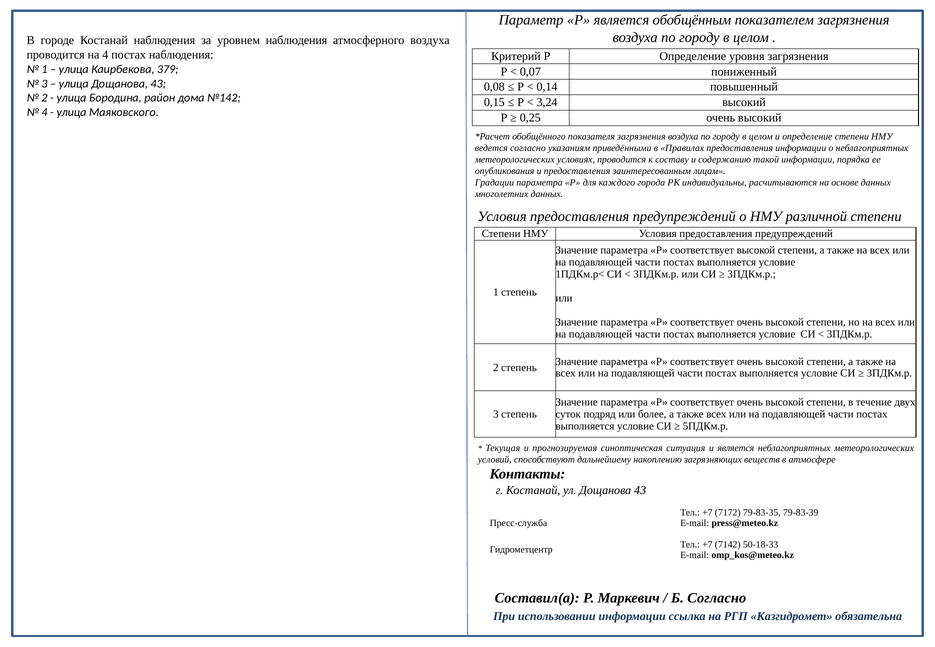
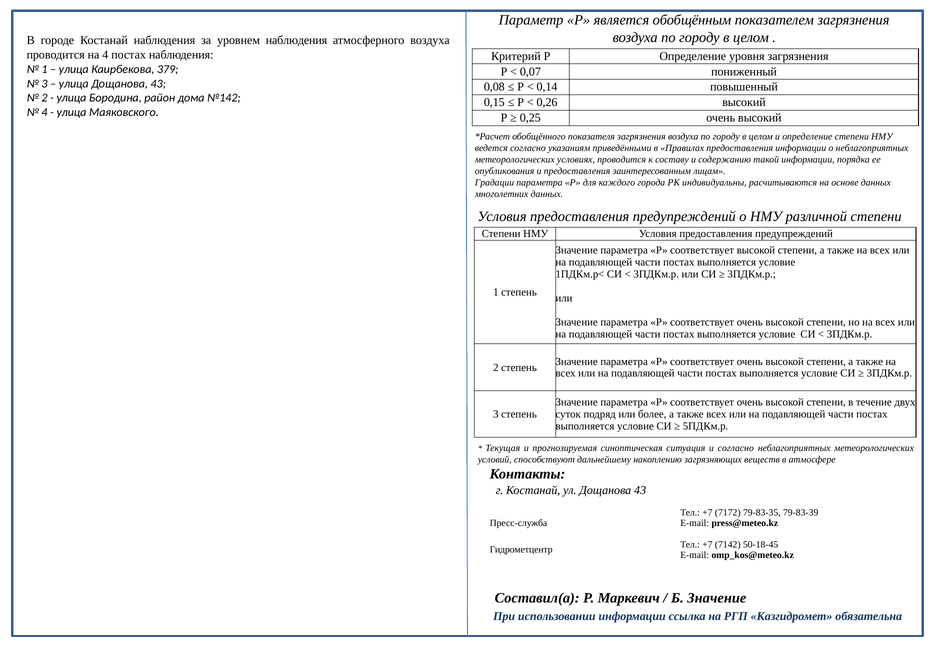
3,24: 3,24 -> 0,26 (547, 102)
и является: является -> согласно (736, 448)
50-18-33: 50-18-33 -> 50-18-45 (761, 545)
Б Согласно: Согласно -> Значение (717, 598)
